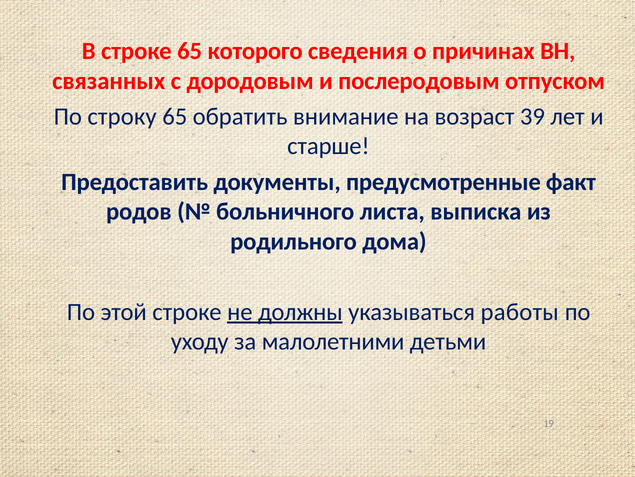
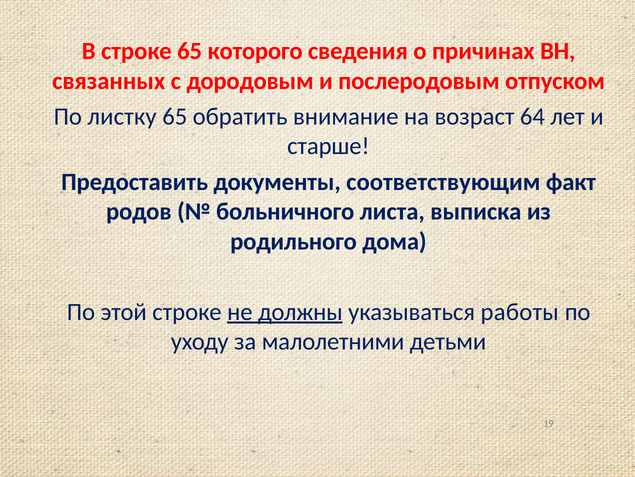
строку: строку -> листку (122, 116)
39: 39 -> 64 (532, 116)
предусмотренные: предусмотренные -> соответствующим (443, 182)
